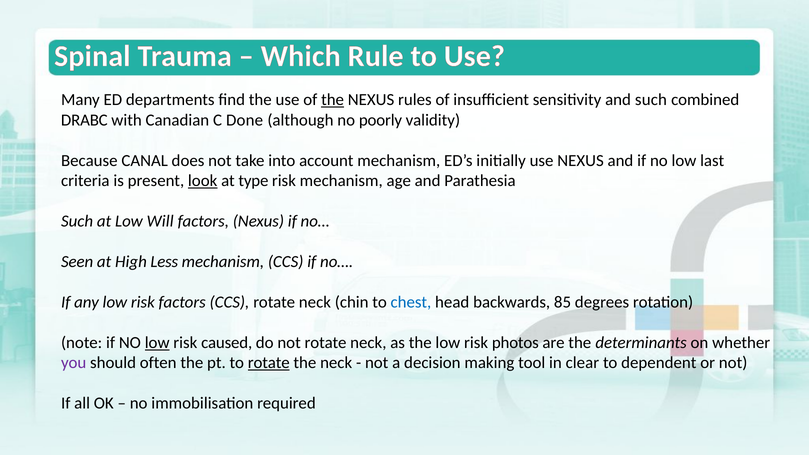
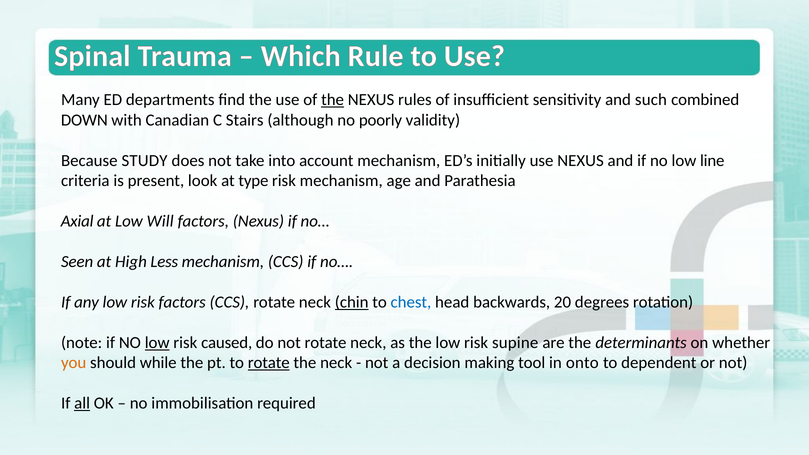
DRABC: DRABC -> DOWN (84, 120)
Done: Done -> Stairs (245, 120)
CANAL: CANAL -> STUDY (145, 161)
last: last -> line (712, 161)
look underline: present -> none (203, 181)
Such: Such -> Axial (77, 221)
chin underline: none -> present (352, 302)
85: 85 -> 20 (563, 302)
photos: photos -> supine (515, 343)
you colour: purple -> orange (74, 363)
often: often -> while (158, 363)
clear: clear -> onto (582, 363)
all underline: none -> present (82, 403)
